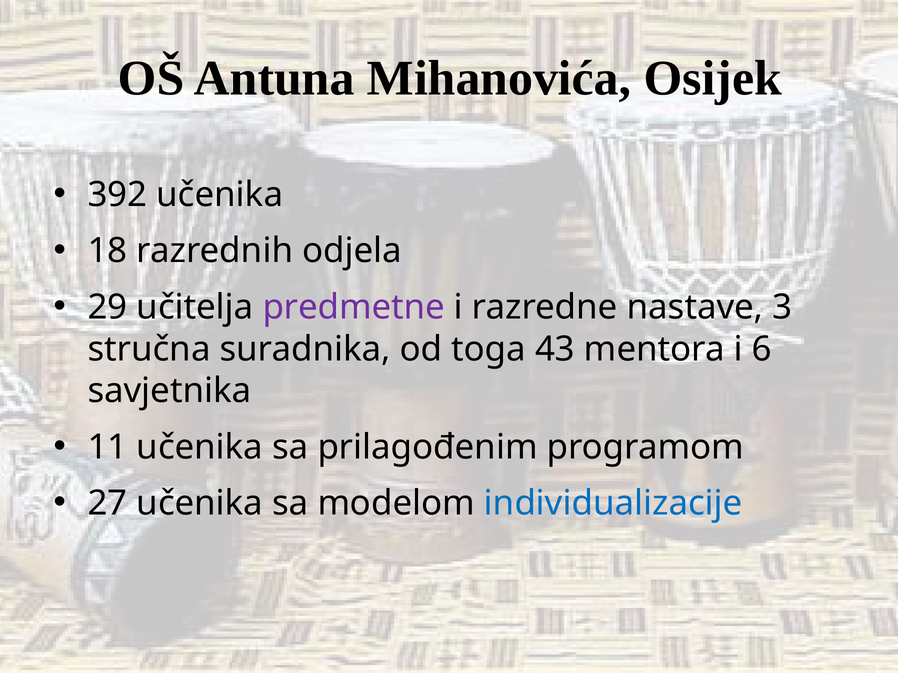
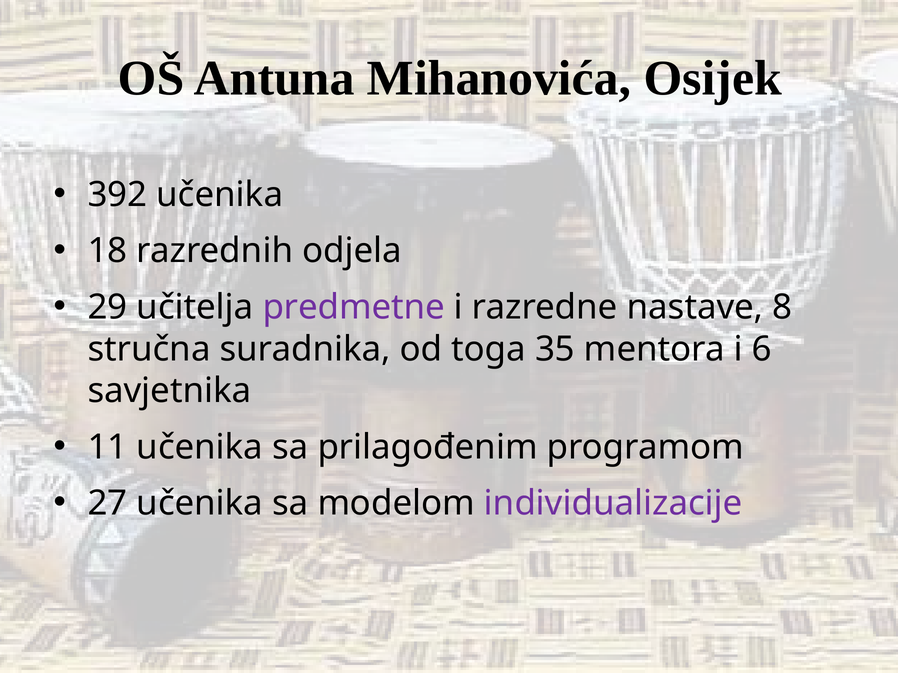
3: 3 -> 8 (782, 307)
43: 43 -> 35 (555, 349)
individualizacije colour: blue -> purple (613, 504)
